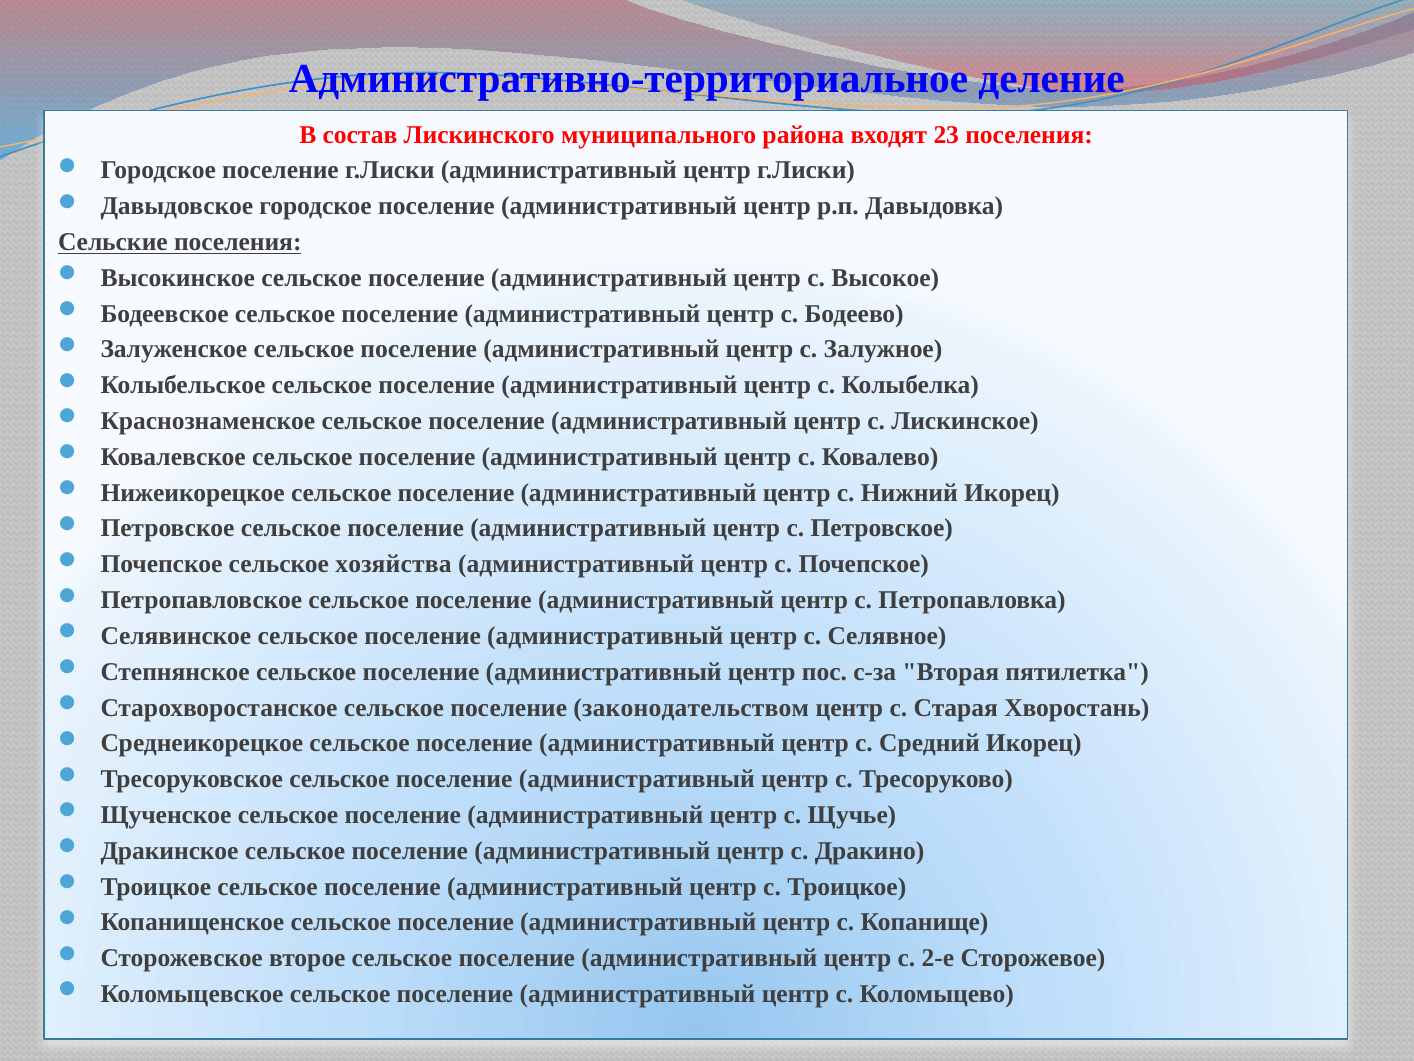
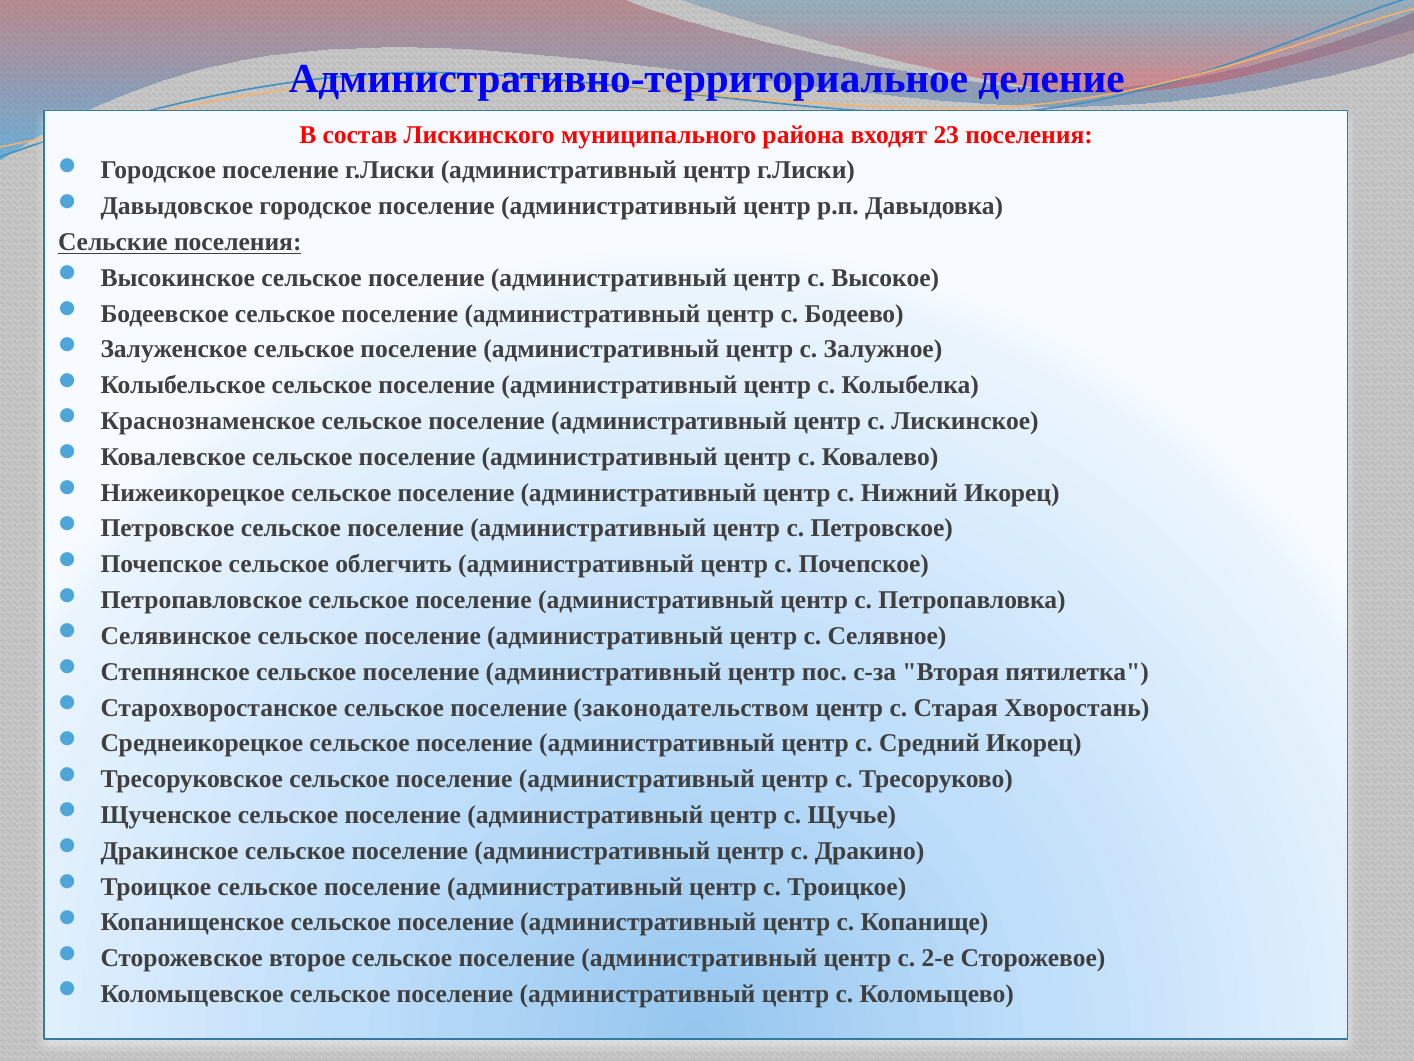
хозяйства: хозяйства -> облегчить (394, 564)
